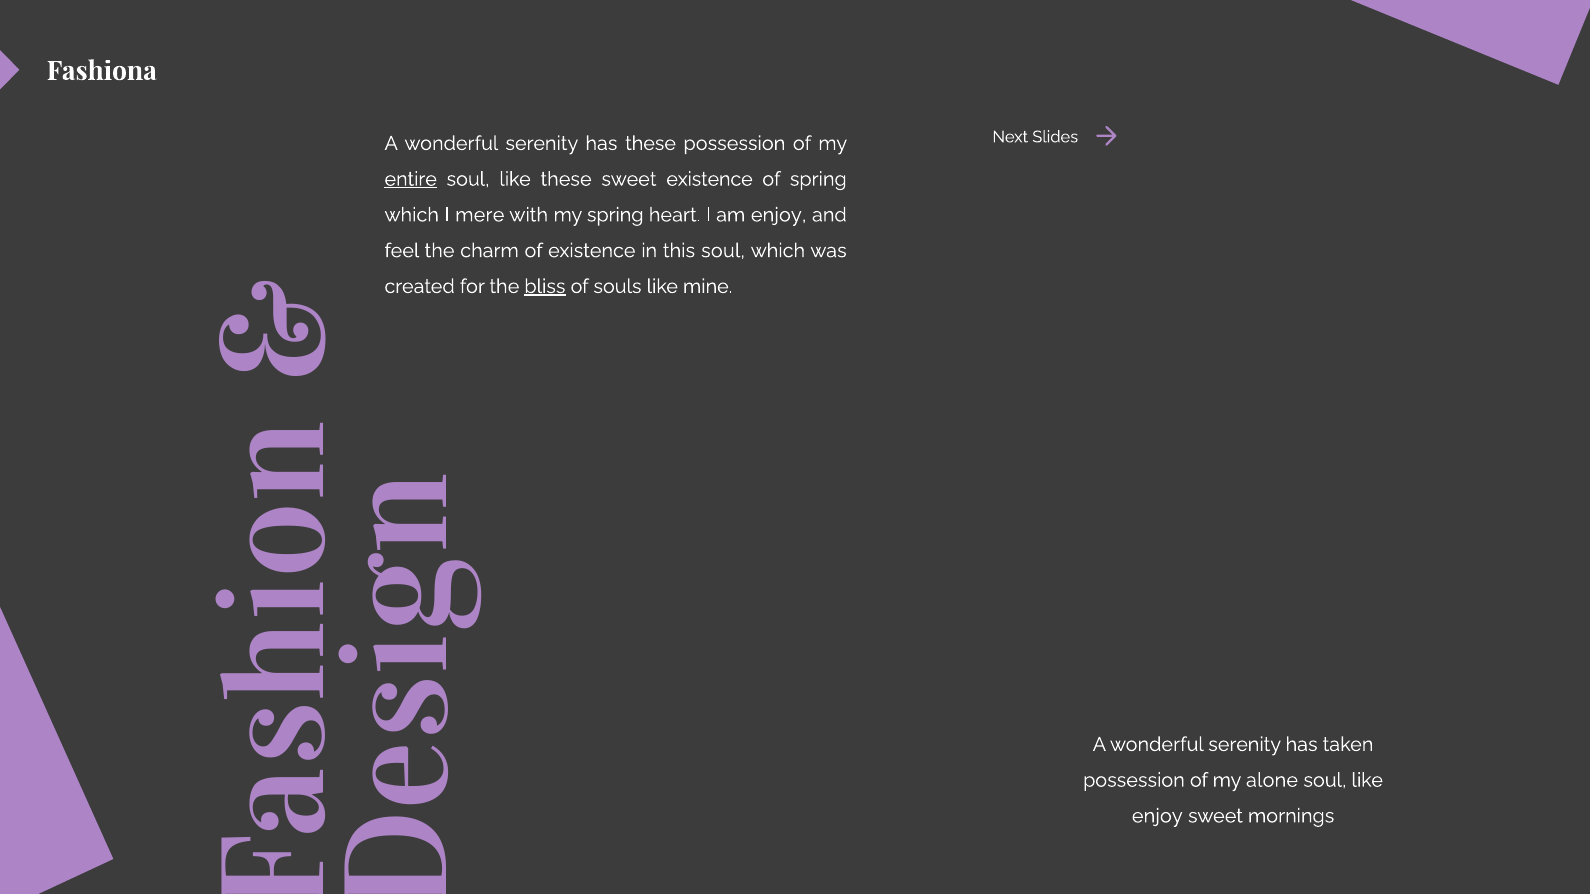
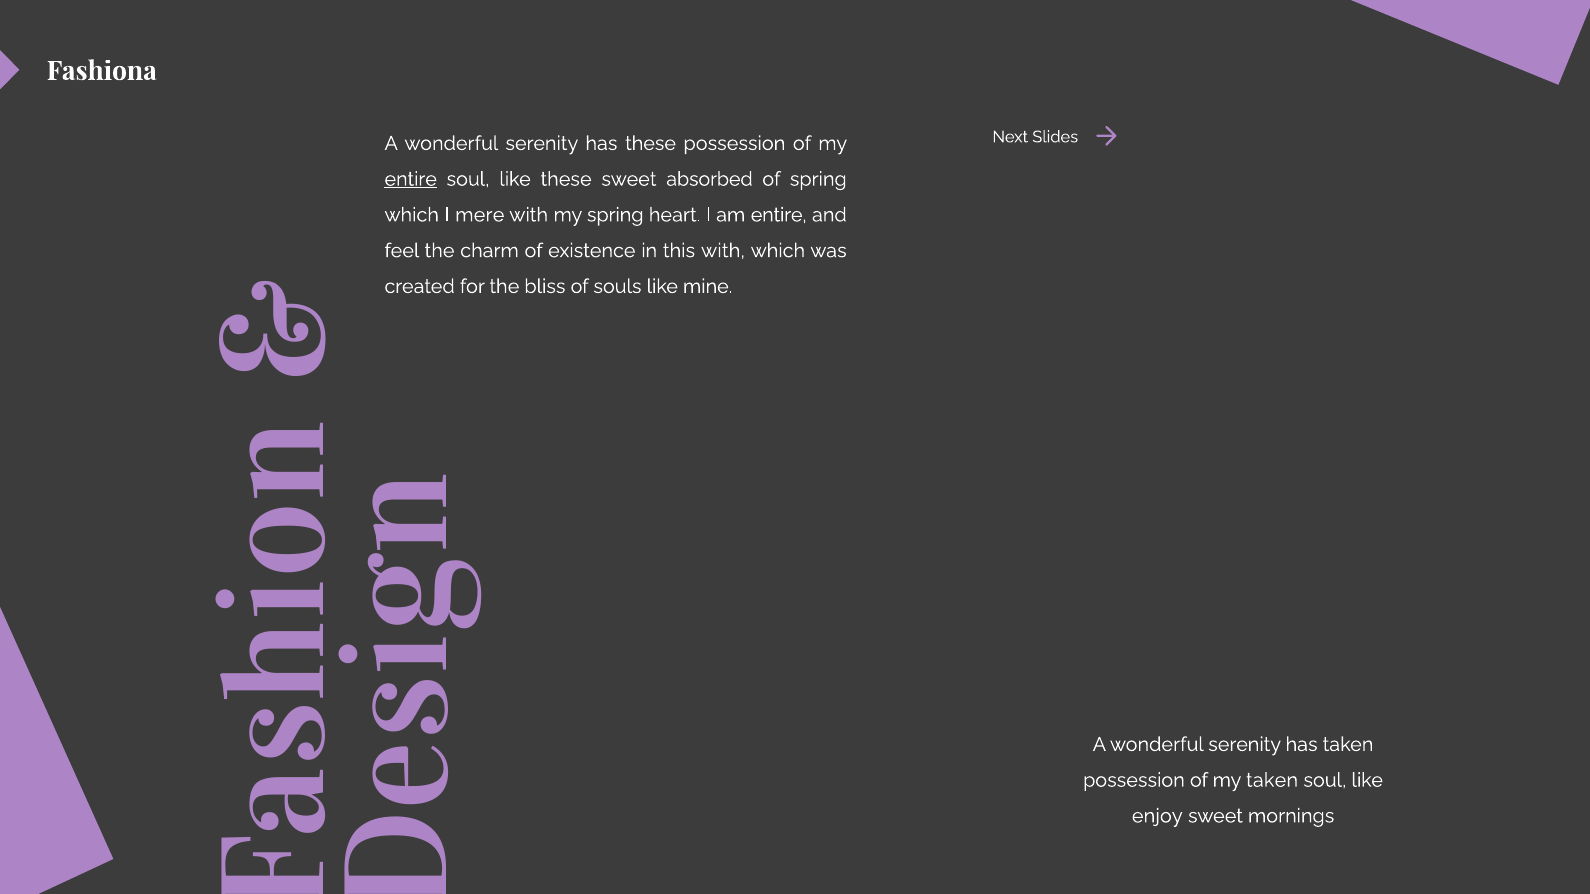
sweet existence: existence -> absorbed (710, 179)
am enjoy: enjoy -> entire (779, 215)
this soul: soul -> with (723, 251)
bliss underline: present -> none (545, 287)
my alone: alone -> taken (1272, 780)
